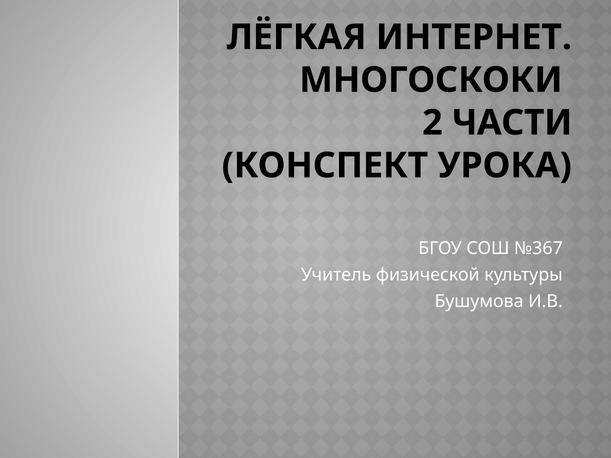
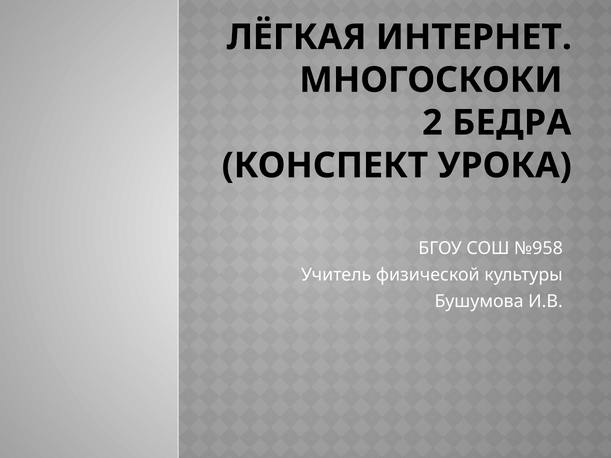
ЧАСТИ: ЧАСТИ -> БЕДРА (512, 123)
№367: №367 -> №958 (538, 249)
